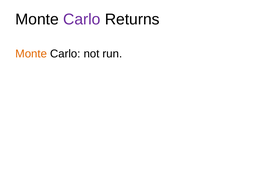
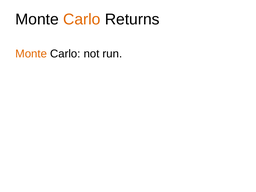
Carlo colour: purple -> orange (82, 19)
